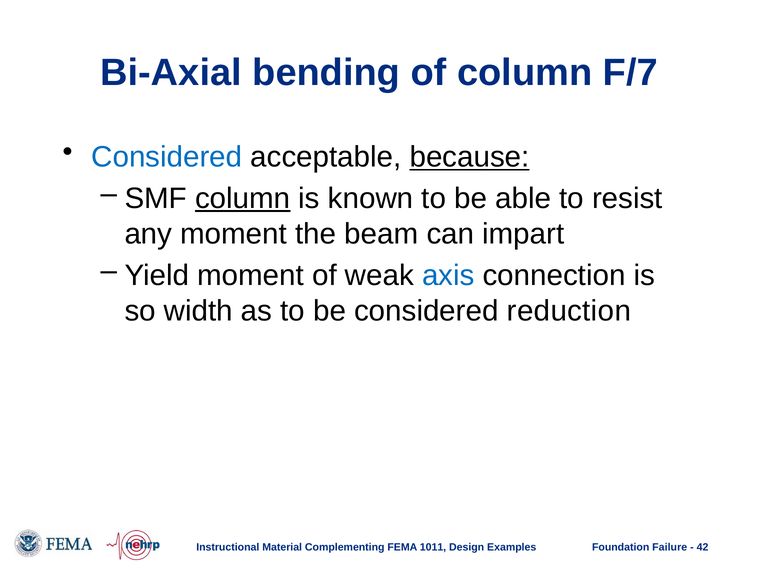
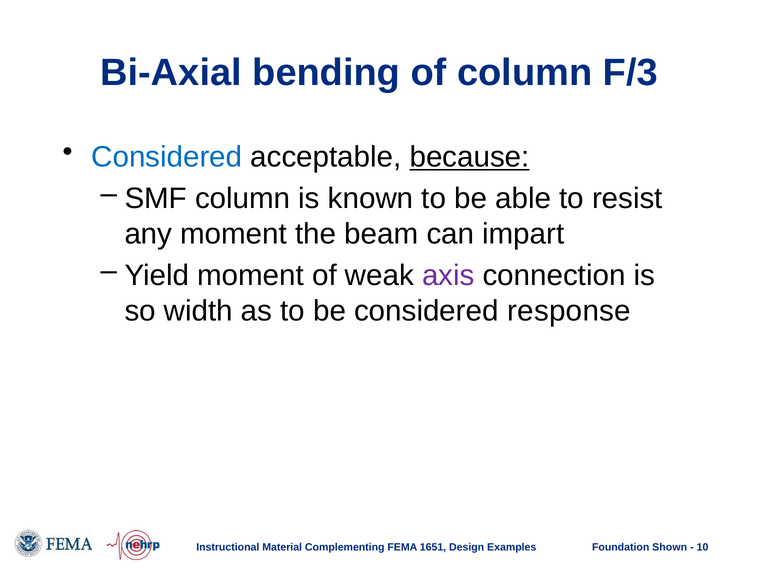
F/7: F/7 -> F/3 (630, 73)
column underline: present -> none (243, 199)
axis colour: blue -> purple (448, 276)
reduction: reduction -> response (569, 311)
1011: 1011 -> 1651 (433, 548)
Failure: Failure -> Shown (670, 548)
42: 42 -> 10 (703, 548)
